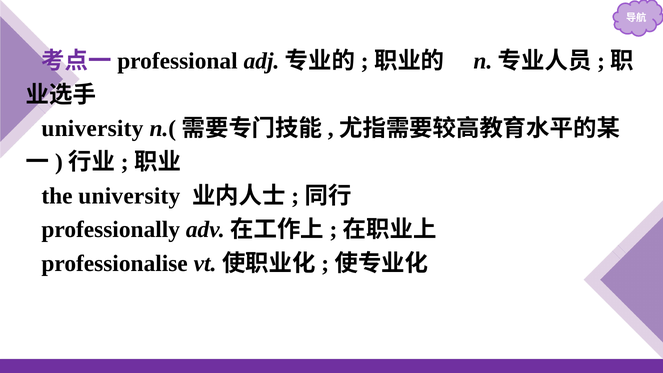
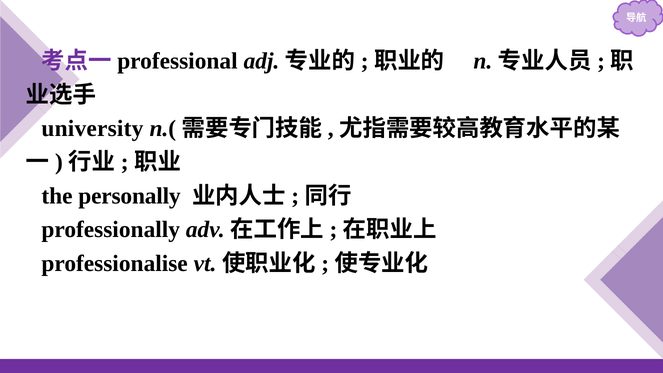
the university: university -> personally (130, 196)
